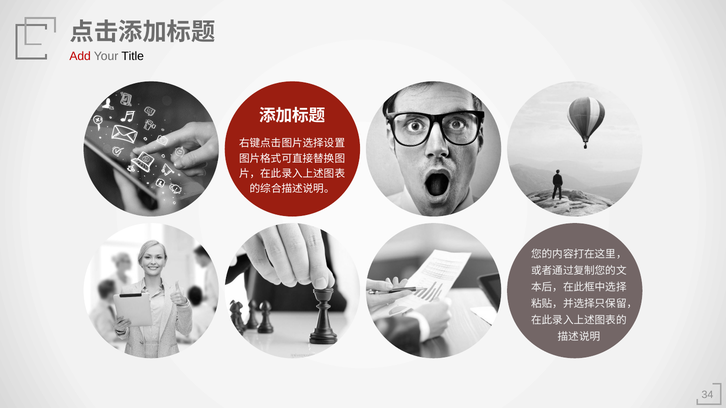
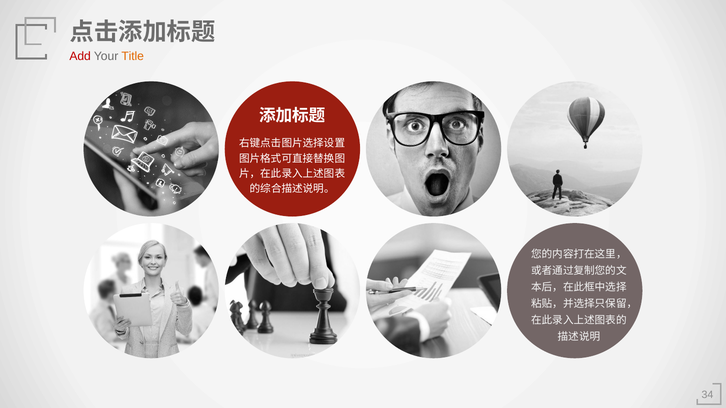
Title colour: black -> orange (133, 56)
